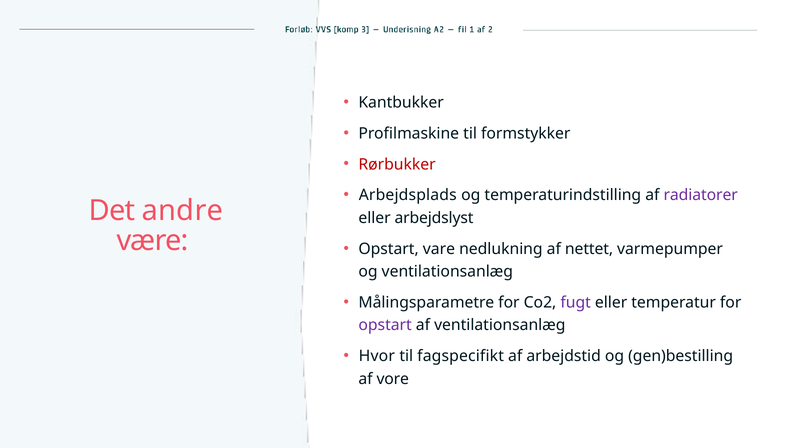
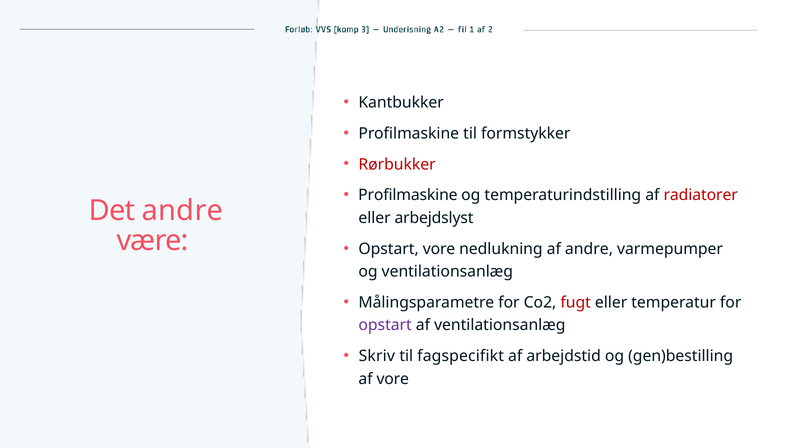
Arbejdsplads: Arbejdsplads -> Profilmaskine (408, 195)
radiatorer colour: purple -> red (701, 195)
Opstart vare: vare -> vore (439, 249)
af nettet: nettet -> andre (589, 249)
fugt colour: purple -> red (576, 302)
Hvor: Hvor -> Skriv (377, 356)
